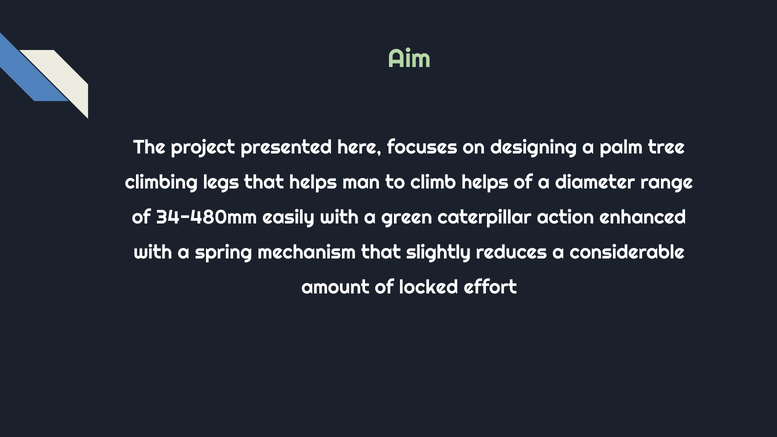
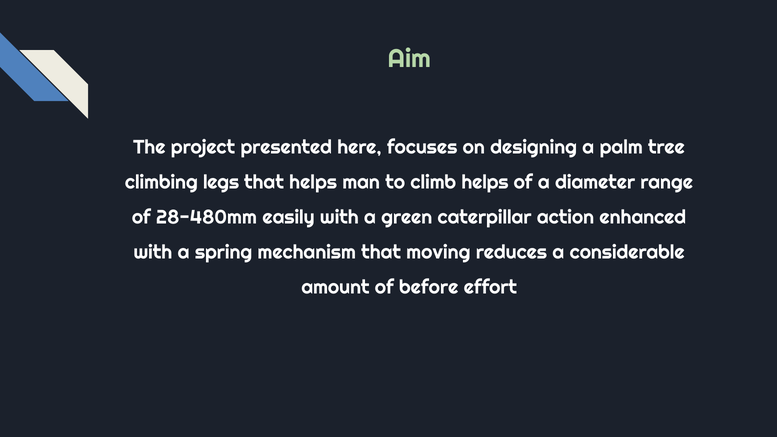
34-480mm: 34-480mm -> 28-480mm (206, 217)
slightly: slightly -> moving (438, 252)
locked: locked -> before (429, 287)
